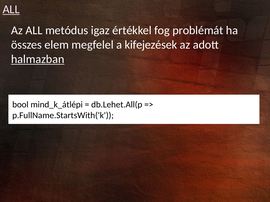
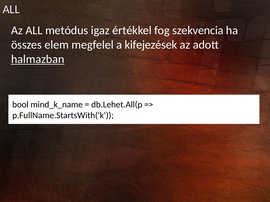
ALL underline: present -> none (11, 9)
problémát: problémát -> szekvencia (198, 30)
mind_k_átlépi: mind_k_átlépi -> mind_k_name (57, 105)
